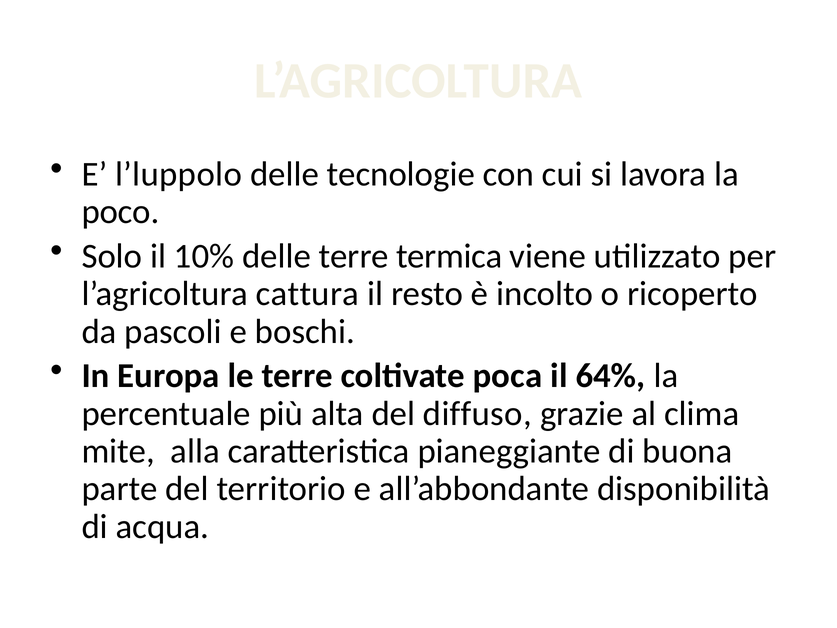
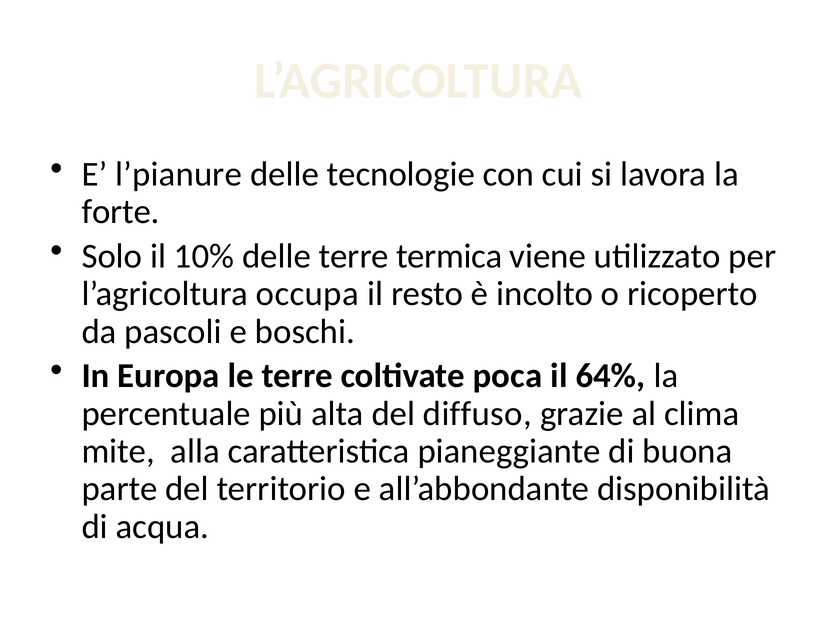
l’luppolo: l’luppolo -> l’pianure (179, 174)
poco: poco -> forte (121, 212)
cattura: cattura -> occupa (307, 294)
